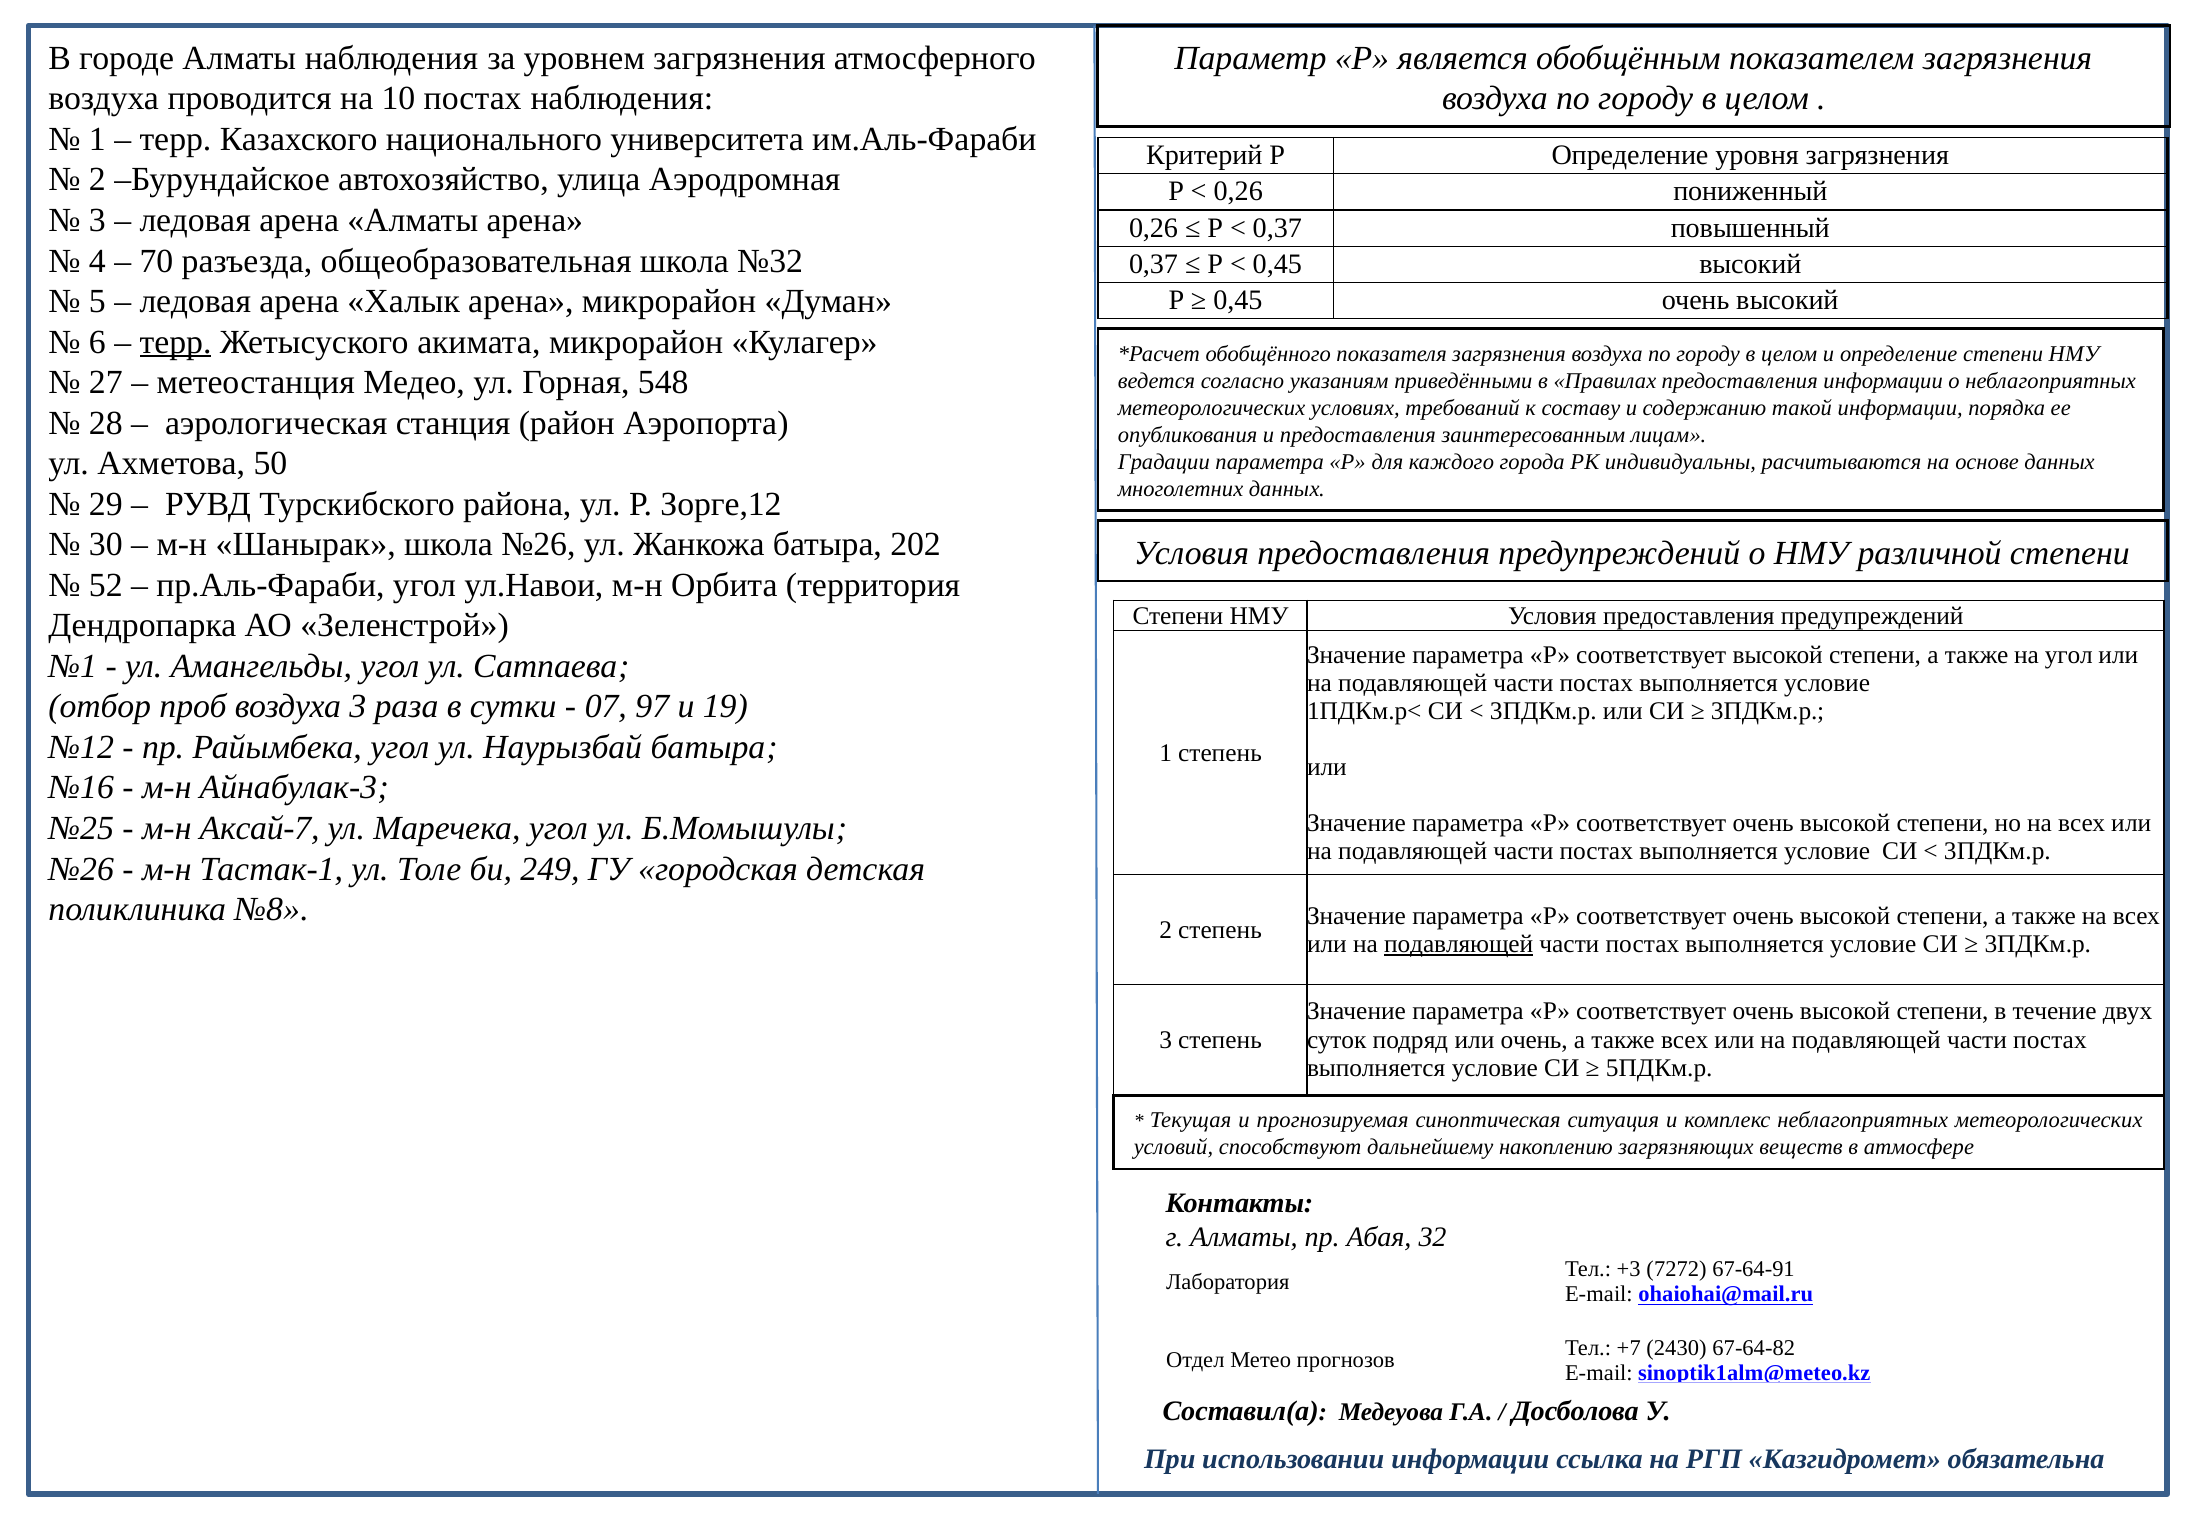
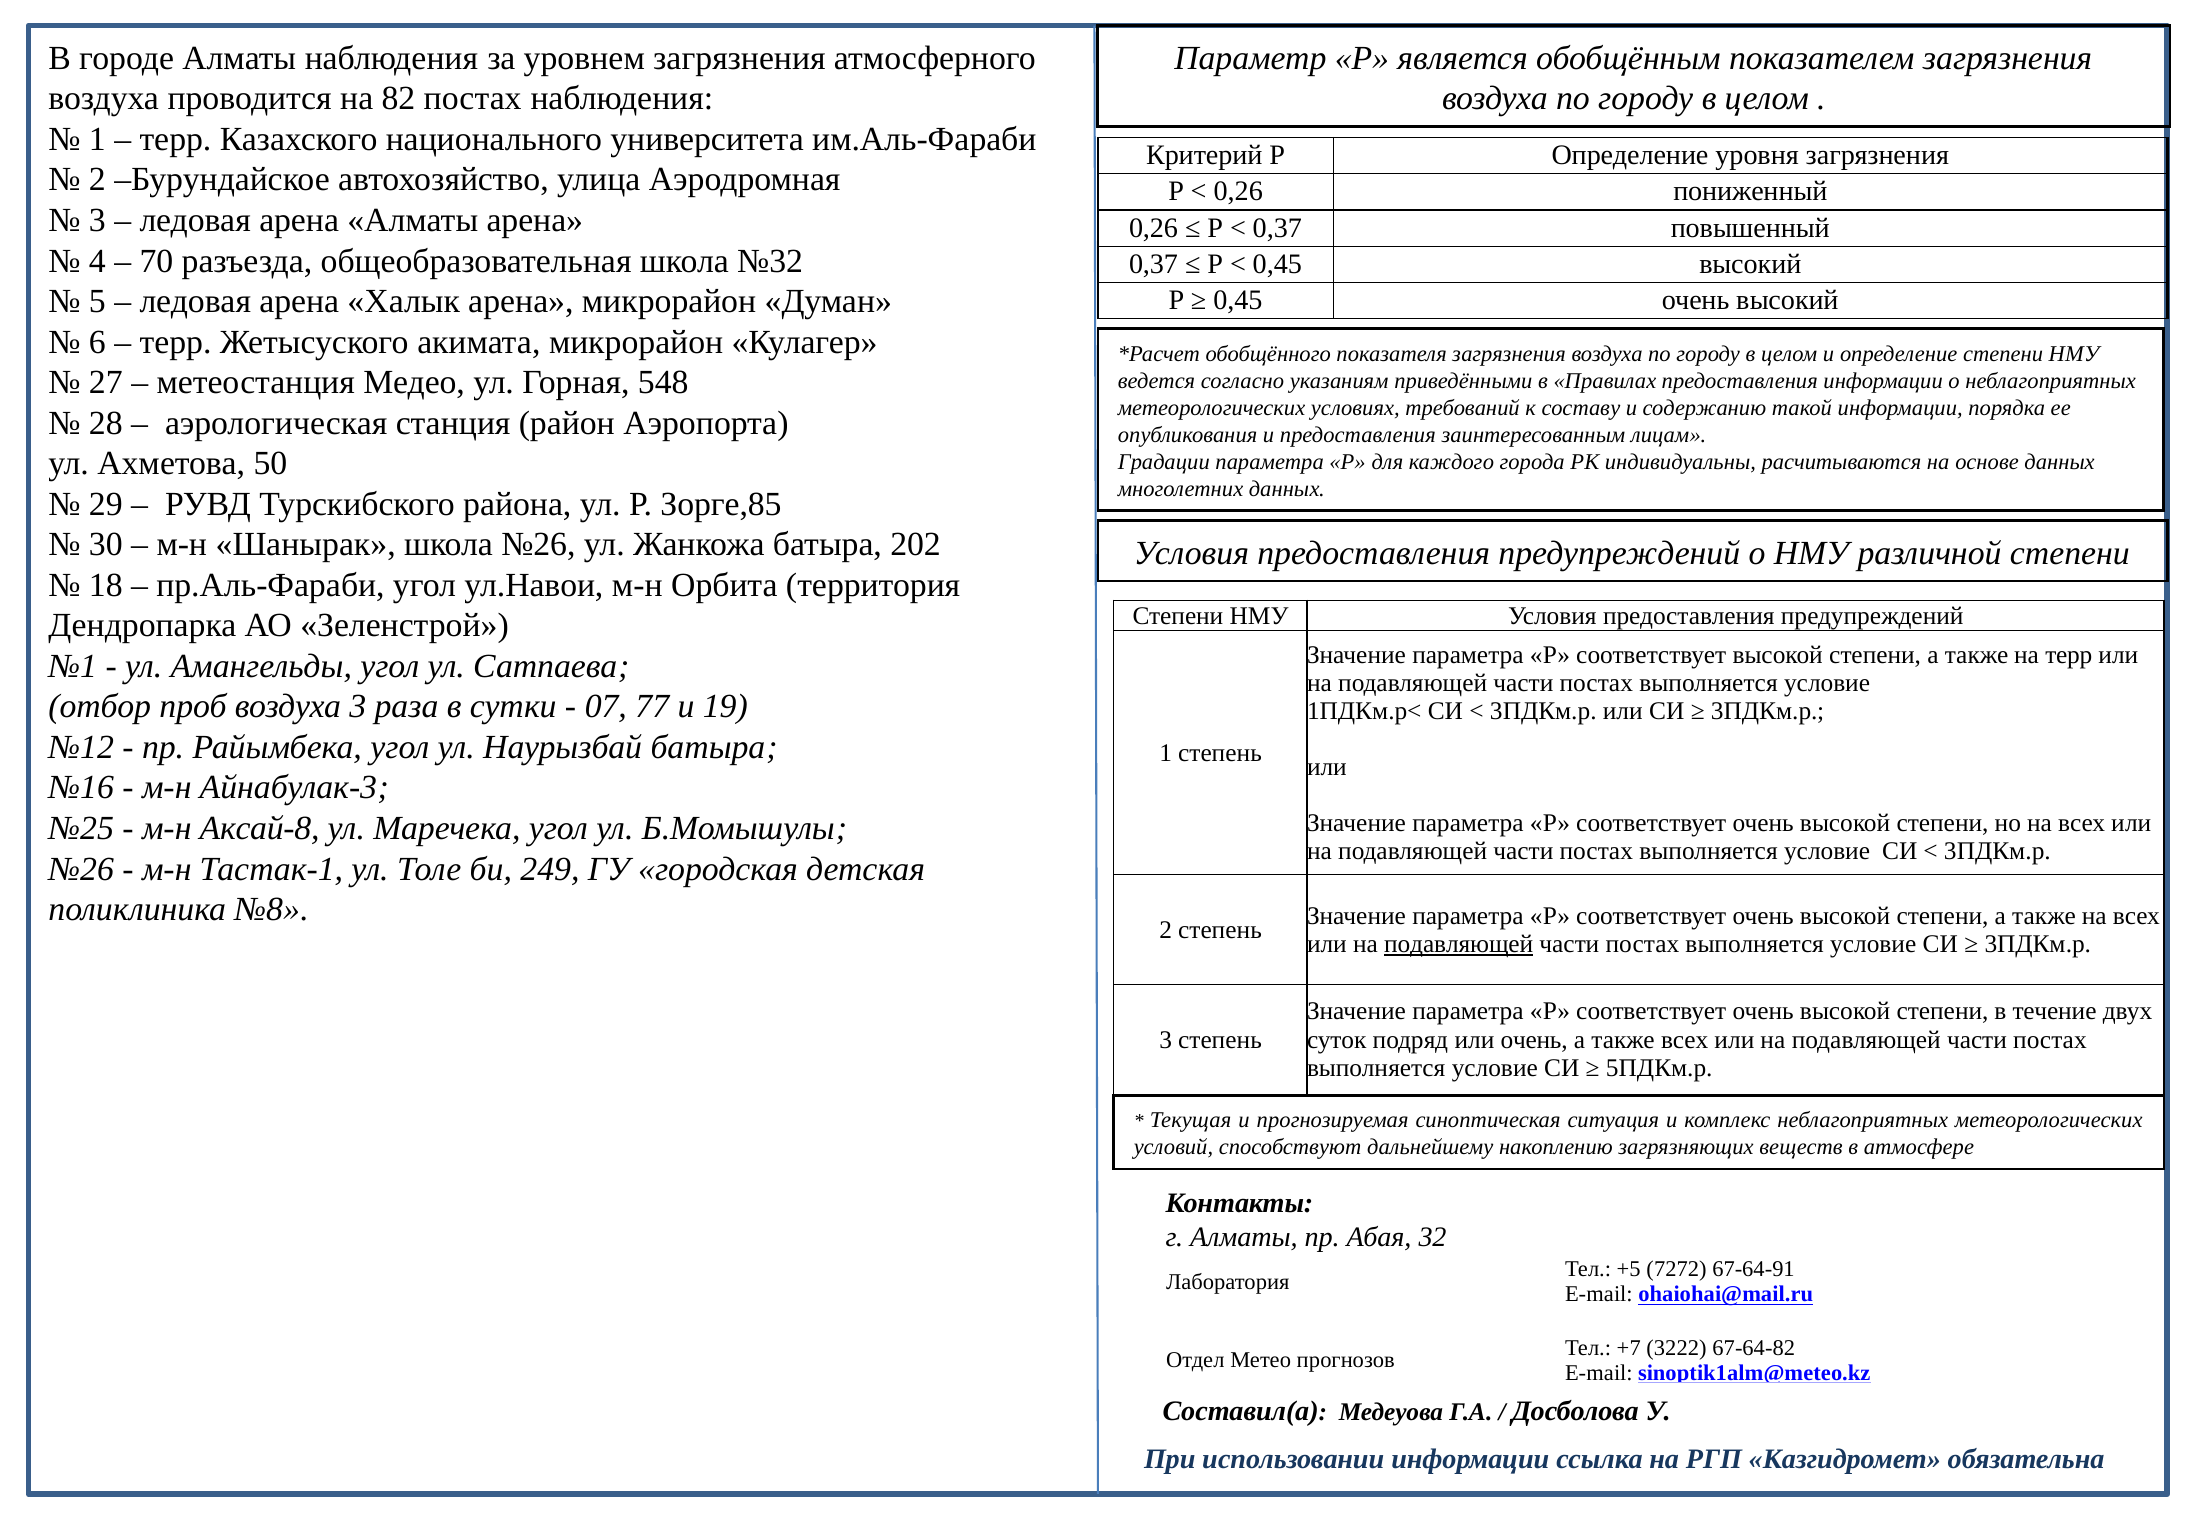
10: 10 -> 82 (398, 99)
терр underline: present -> none (176, 342)
Зорге,12: Зорге,12 -> Зорге,85 (721, 504)
52: 52 -> 18 (106, 585)
на угол: угол -> терр (2069, 655)
97: 97 -> 77 (652, 707)
Аксай-7: Аксай-7 -> Аксай-8 (260, 828)
+3: +3 -> +5 (1629, 1270)
2430: 2430 -> 3222 (1677, 1348)
